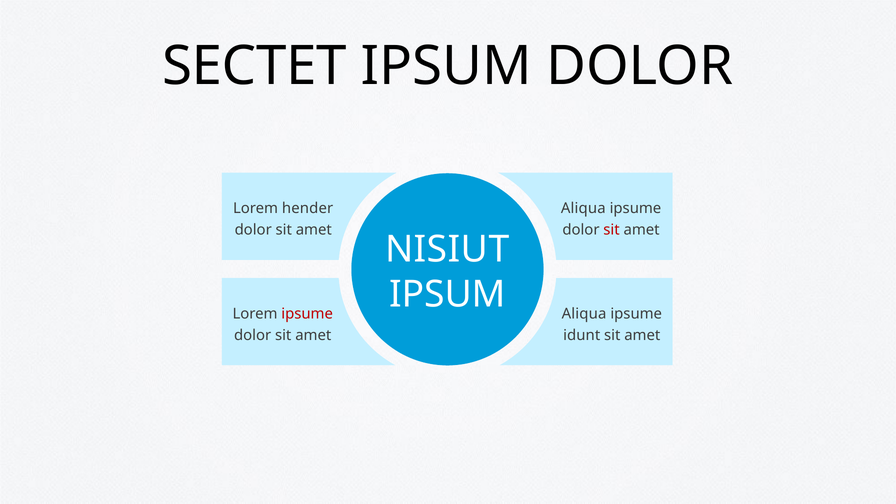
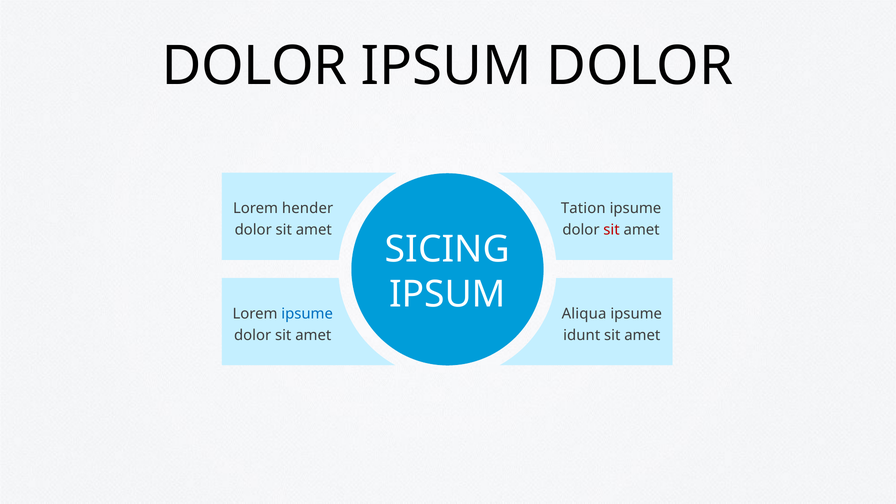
SECTET: SECTET -> DOLOR (255, 66)
Aliqua: Aliqua -> Tation (583, 208)
NISIUT: NISIUT -> SICING (447, 250)
ipsume colour: red -> blue (307, 314)
